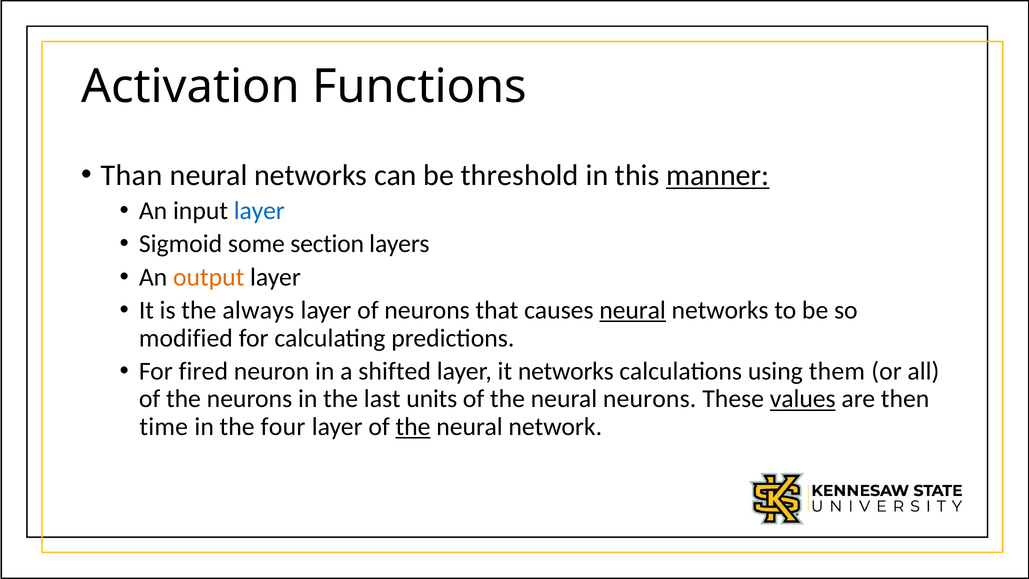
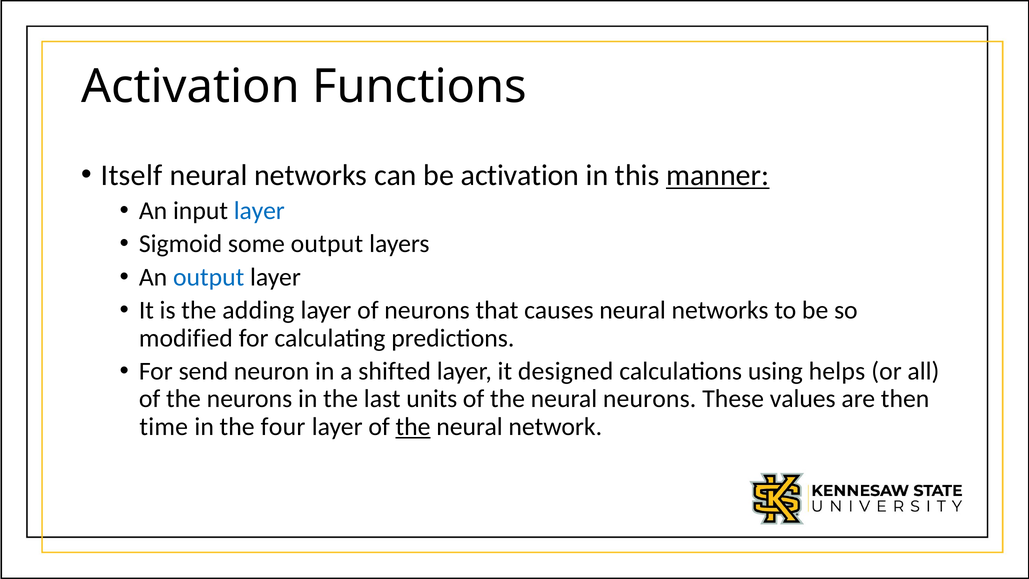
Than: Than -> Itself (132, 175)
be threshold: threshold -> activation (520, 175)
some section: section -> output (327, 244)
output colour: orange -> blue (209, 277)
always: always -> adding (258, 310)
neural underline: present -> none (633, 310)
fired: fired -> send (203, 371)
it networks: networks -> designed (566, 371)
them: them -> helps (837, 371)
values underline: present -> none (803, 399)
